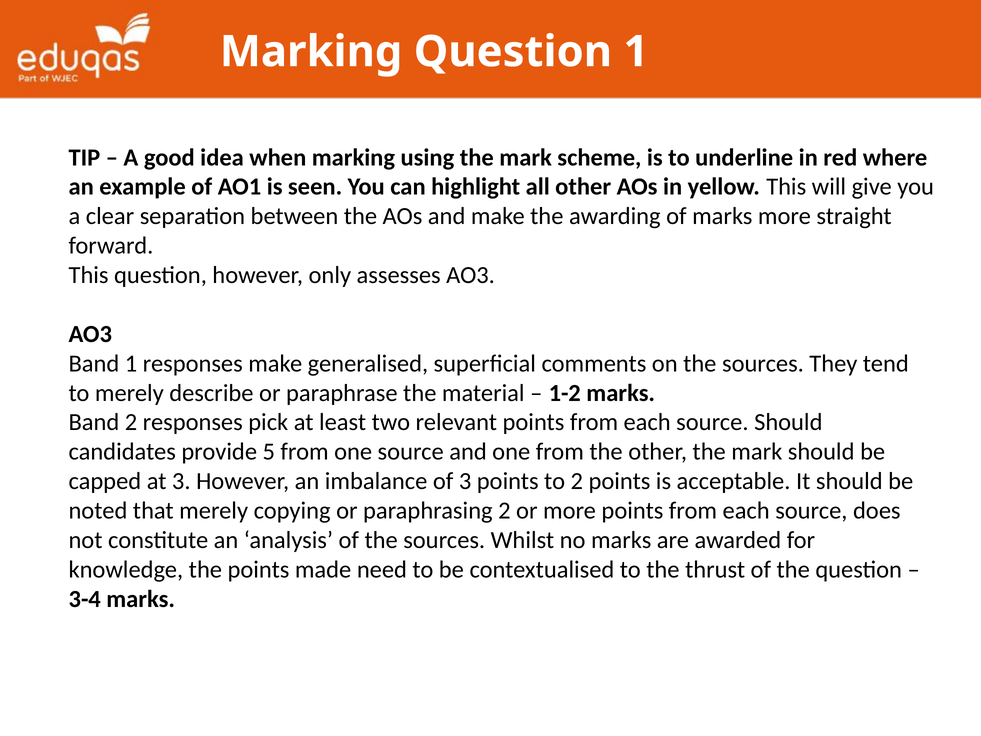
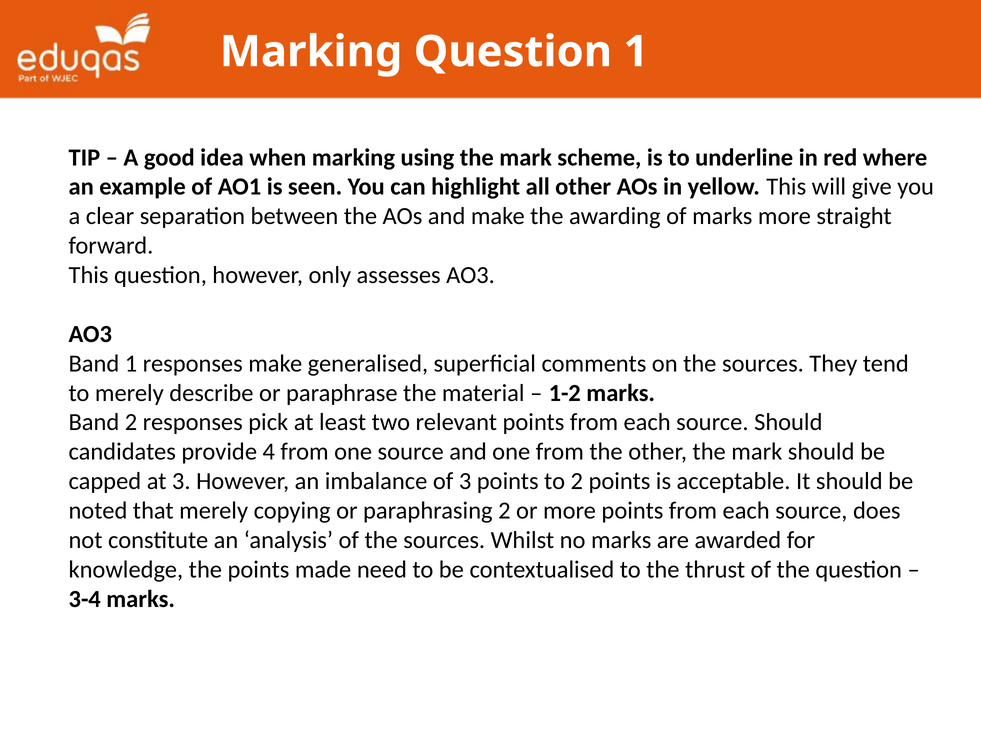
5: 5 -> 4 (269, 452)
